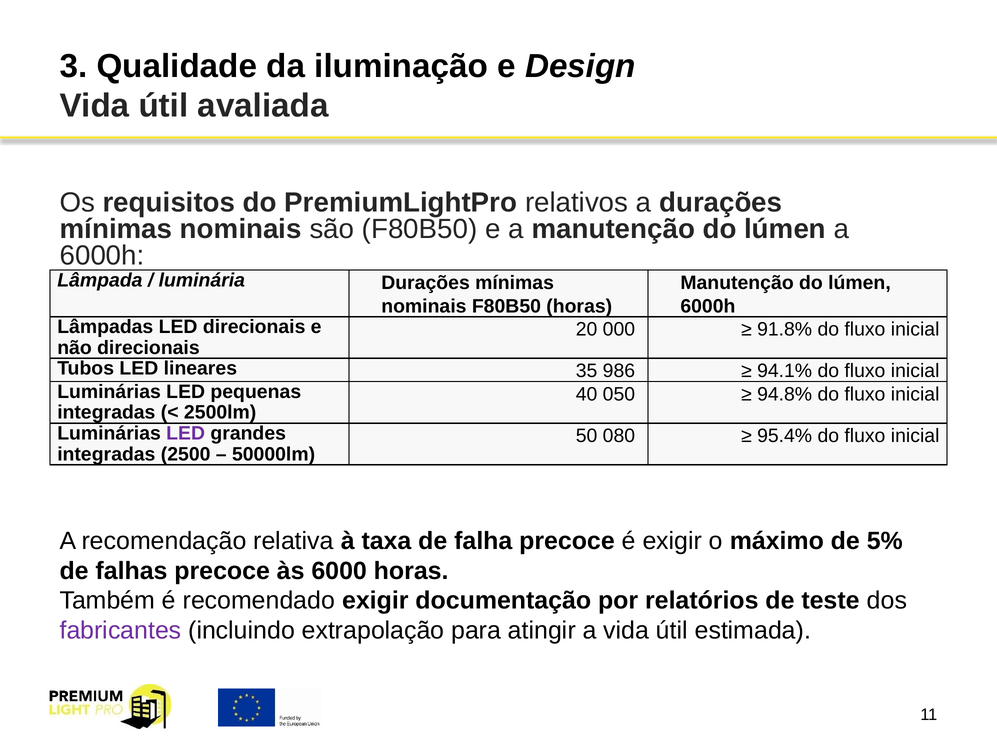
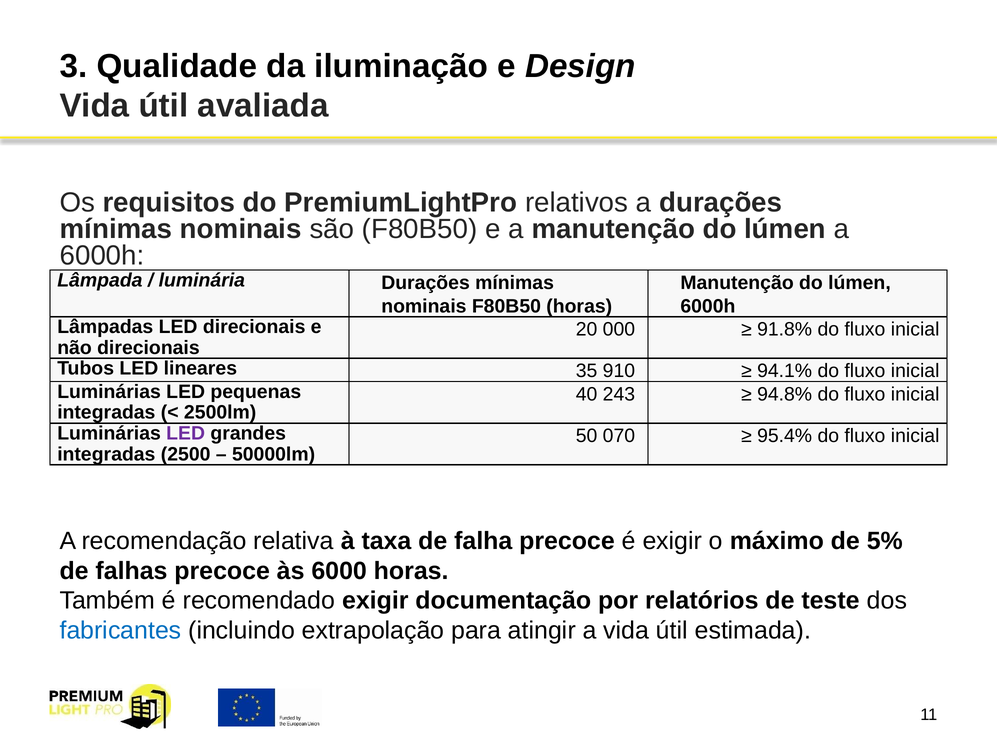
986: 986 -> 910 (619, 371)
050: 050 -> 243 (619, 394)
080: 080 -> 070 (619, 436)
fabricantes colour: purple -> blue (120, 630)
